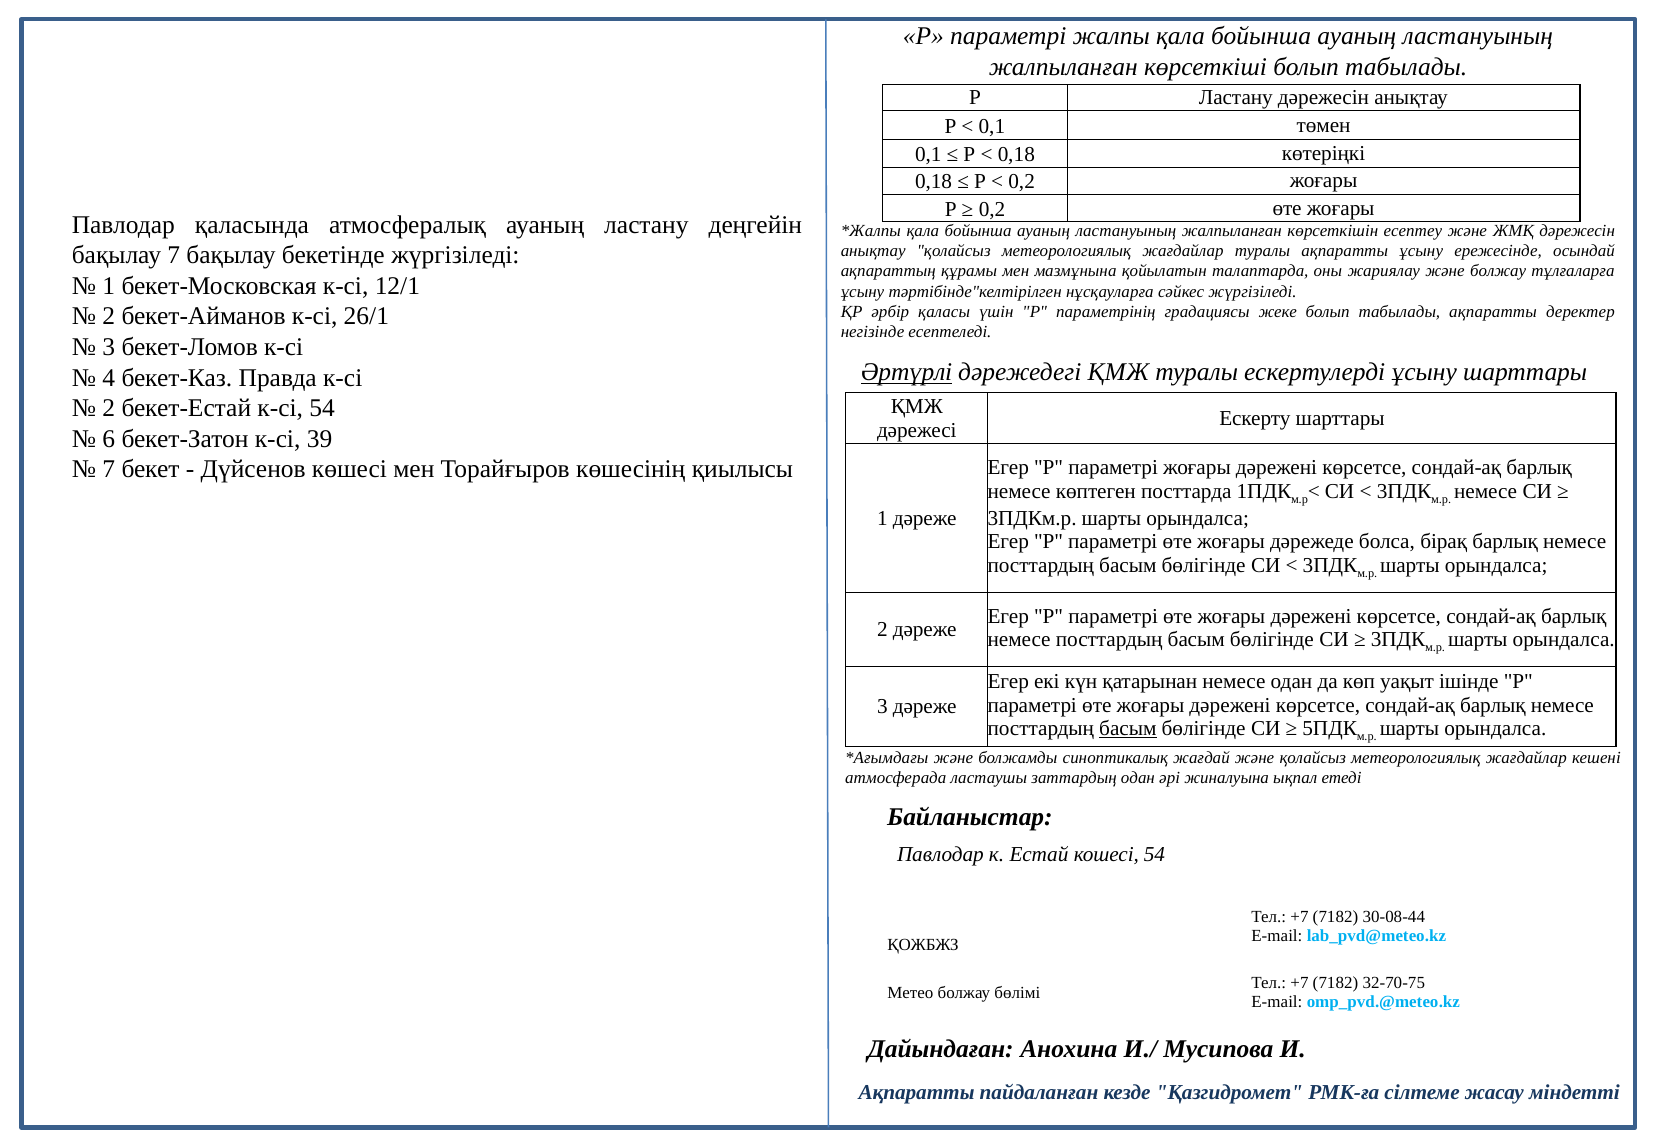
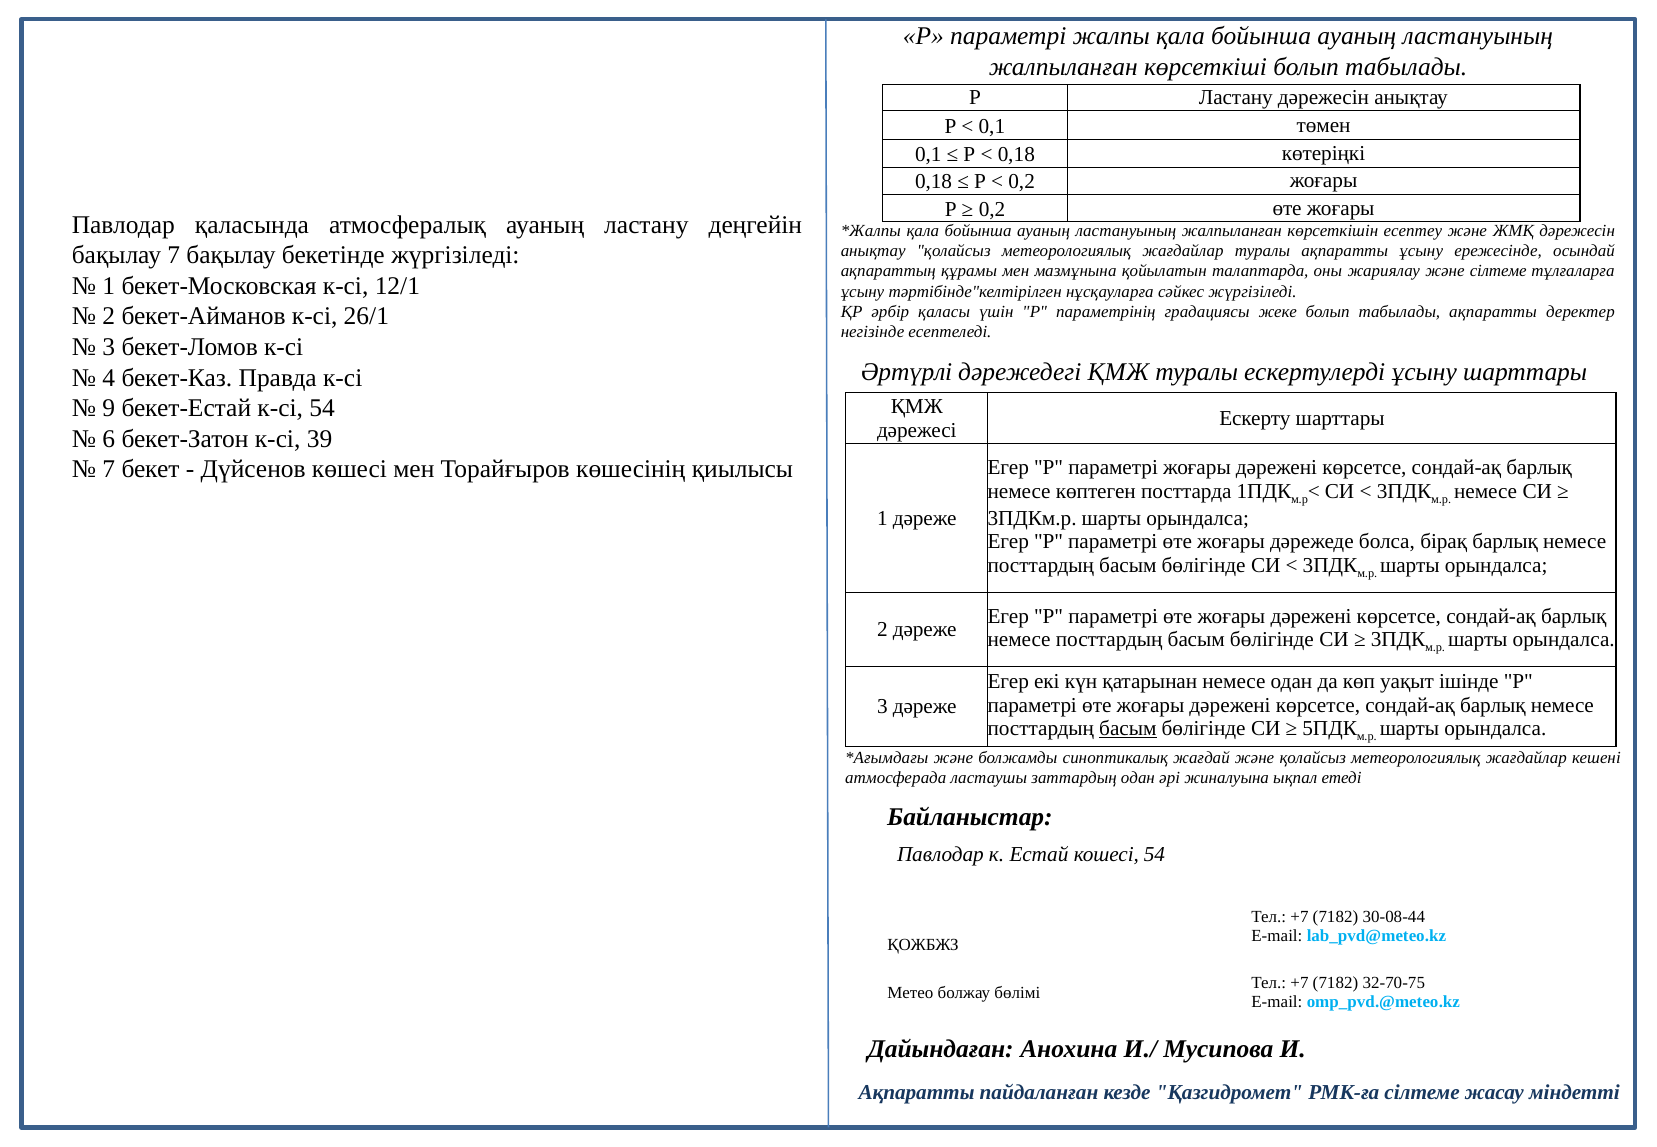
және болжау: болжау -> сілтеме (1498, 271)
Әртүрлі underline: present -> none (907, 373)
2: 2 -> 9 (109, 408)
